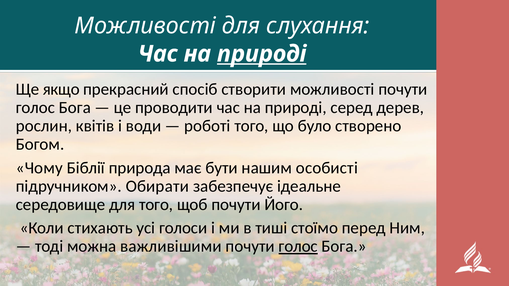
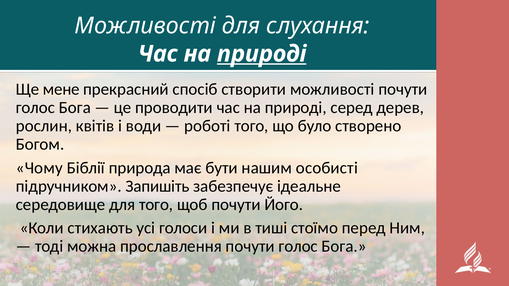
якщо: якщо -> мене (61, 89)
Обирати: Обирати -> Запишіть (157, 186)
важливішими: важливішими -> прославлення (171, 247)
голос underline: present -> none (298, 247)
